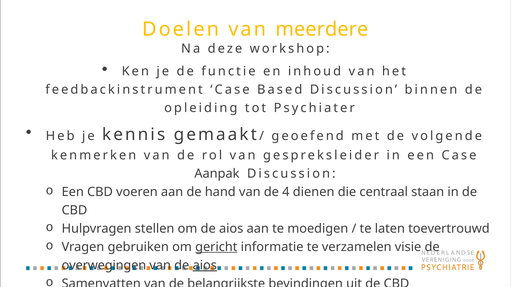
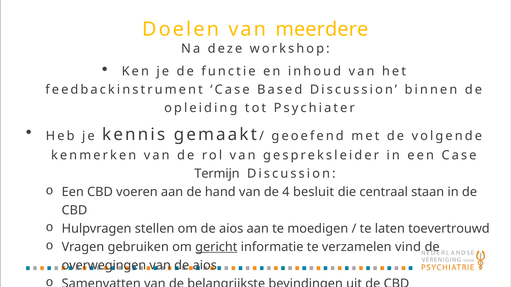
Aanpak: Aanpak -> Termijn (217, 174)
dienen: dienen -> besluit (314, 192)
visie: visie -> vind (408, 247)
aios underline: present -> none (205, 266)
